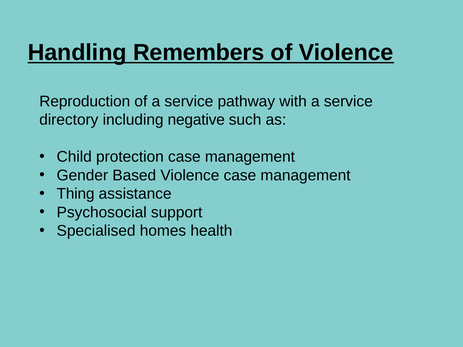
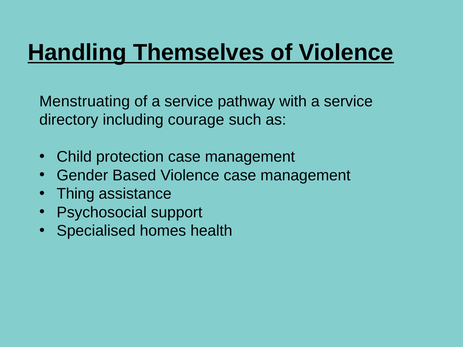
Remembers: Remembers -> Themselves (199, 53)
Reproduction: Reproduction -> Menstruating (85, 101)
negative: negative -> courage (196, 120)
